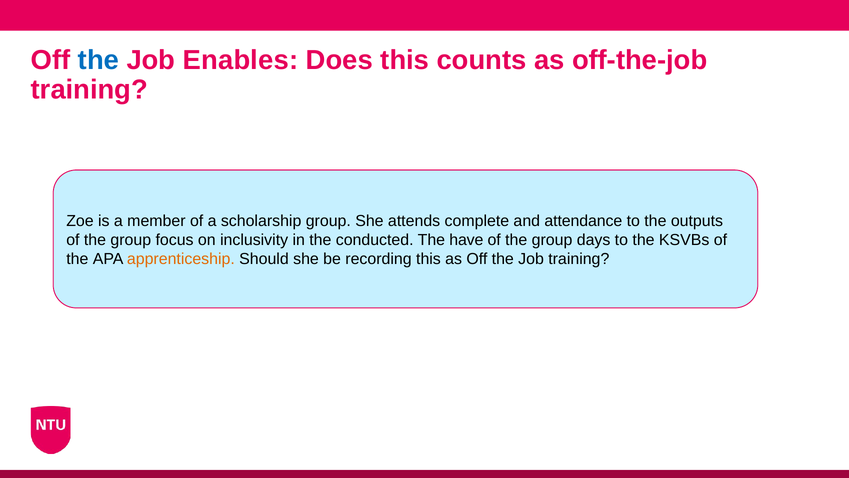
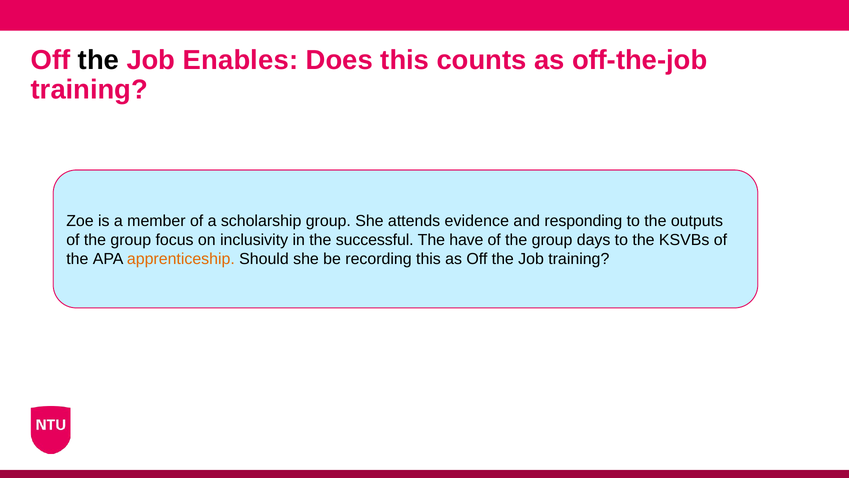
the colour: blue -> black (98, 60)
complete: complete -> evidence (477, 221)
attendance: attendance -> responding (583, 221)
conducted: conducted -> successful (375, 240)
